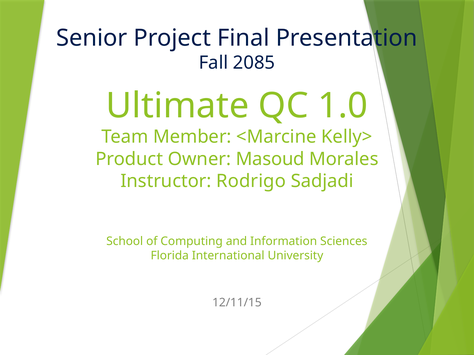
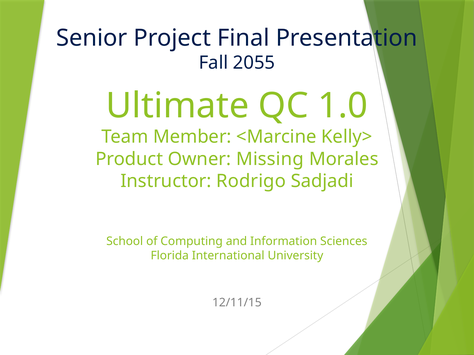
2085: 2085 -> 2055 (254, 63)
Masoud: Masoud -> Missing (270, 159)
